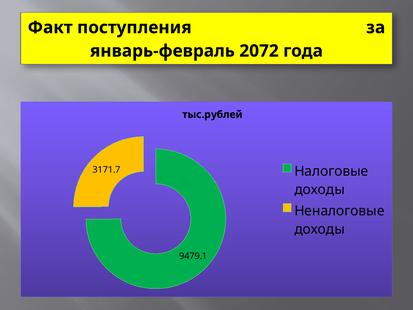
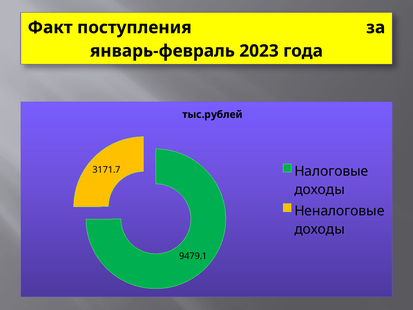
2072: 2072 -> 2023 (259, 51)
